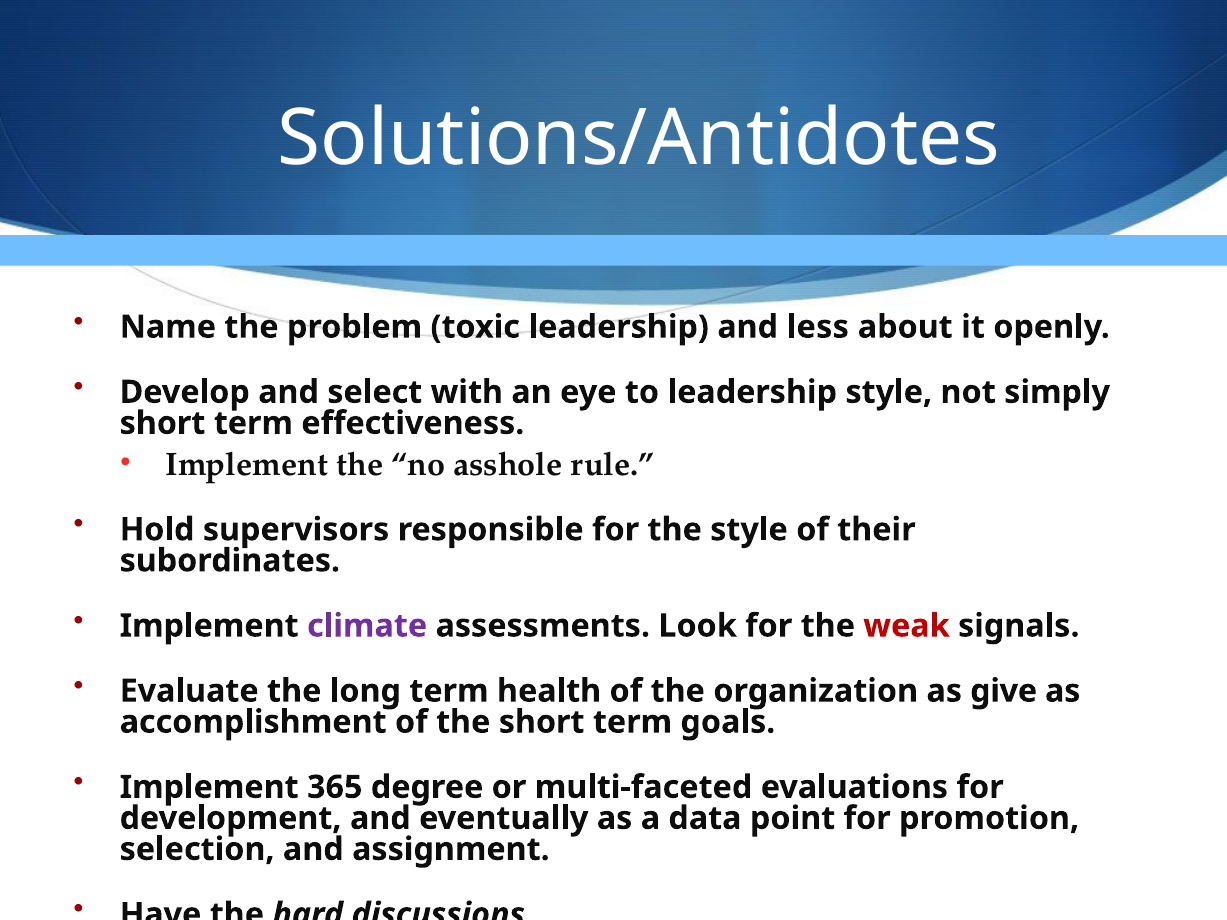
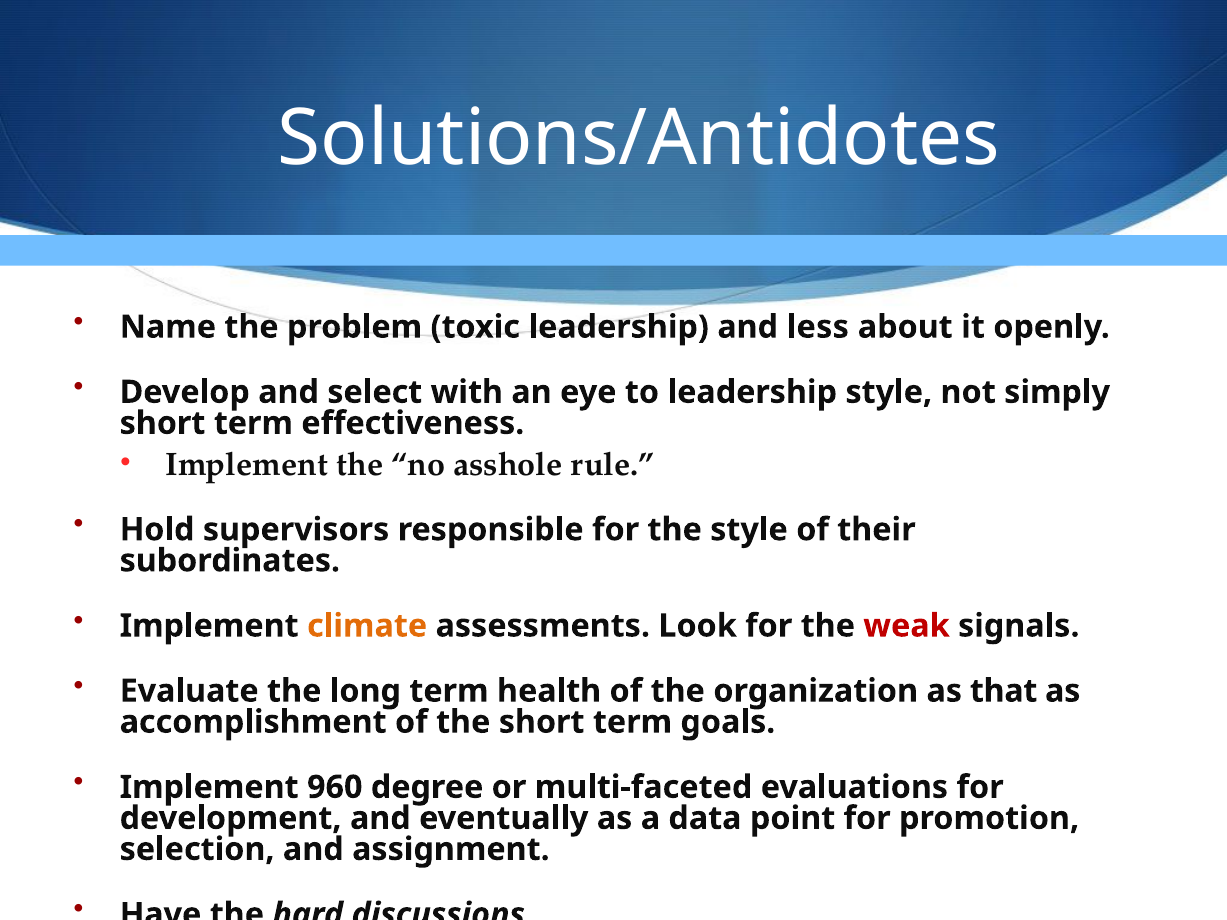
climate colour: purple -> orange (367, 626)
give: give -> that (1004, 691)
365: 365 -> 960 (335, 787)
